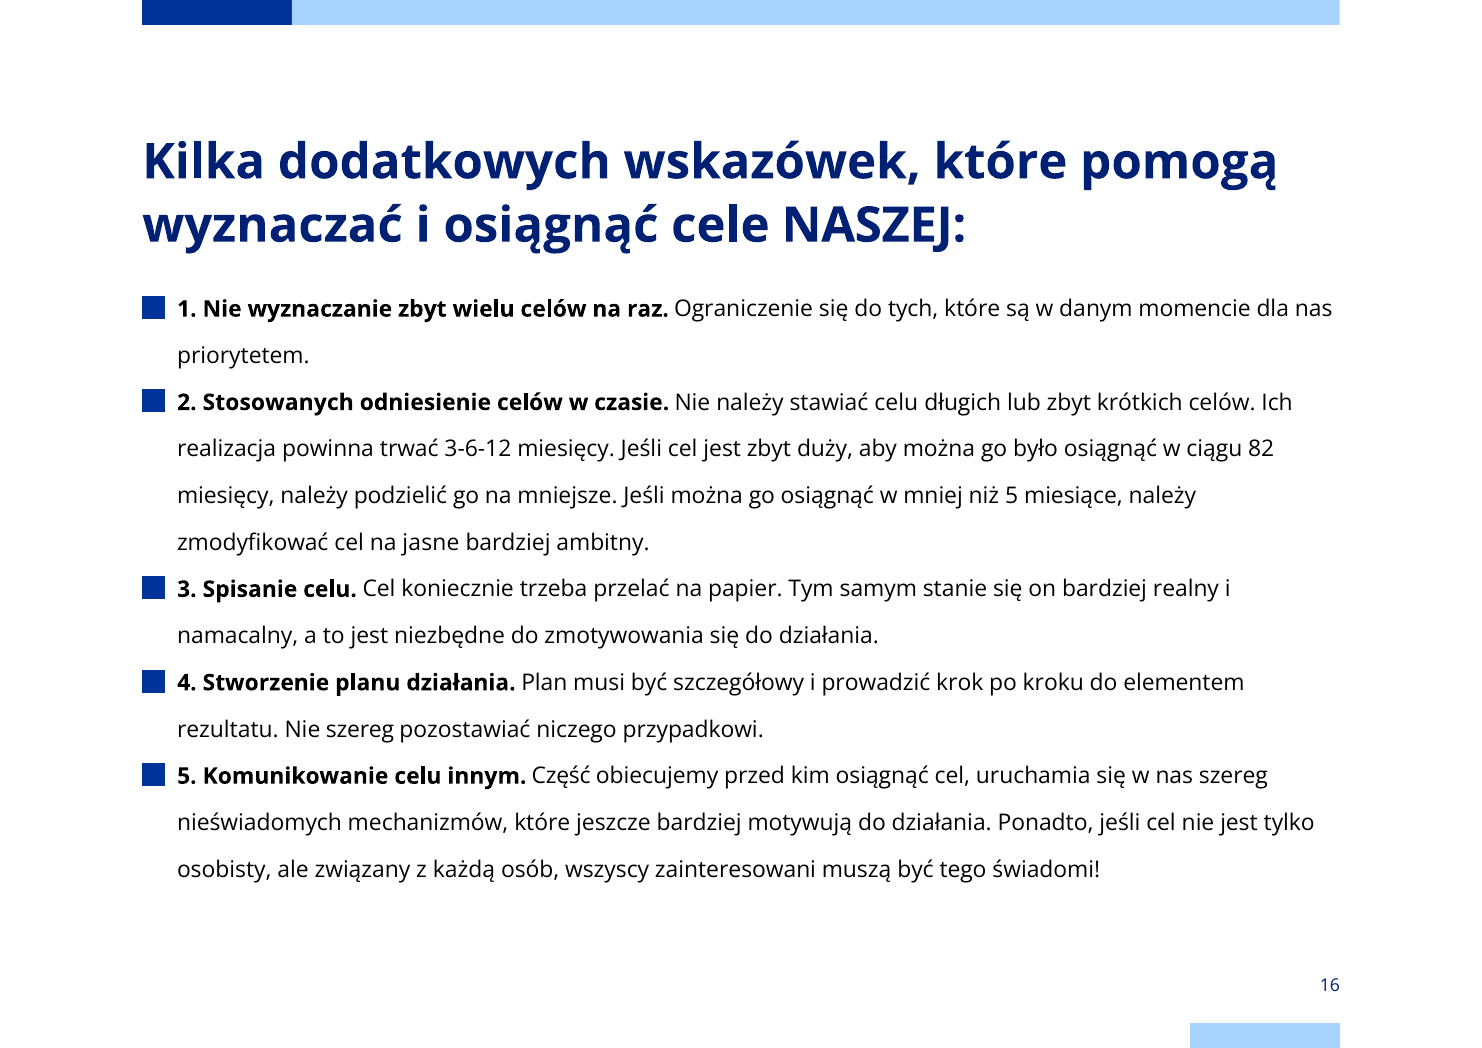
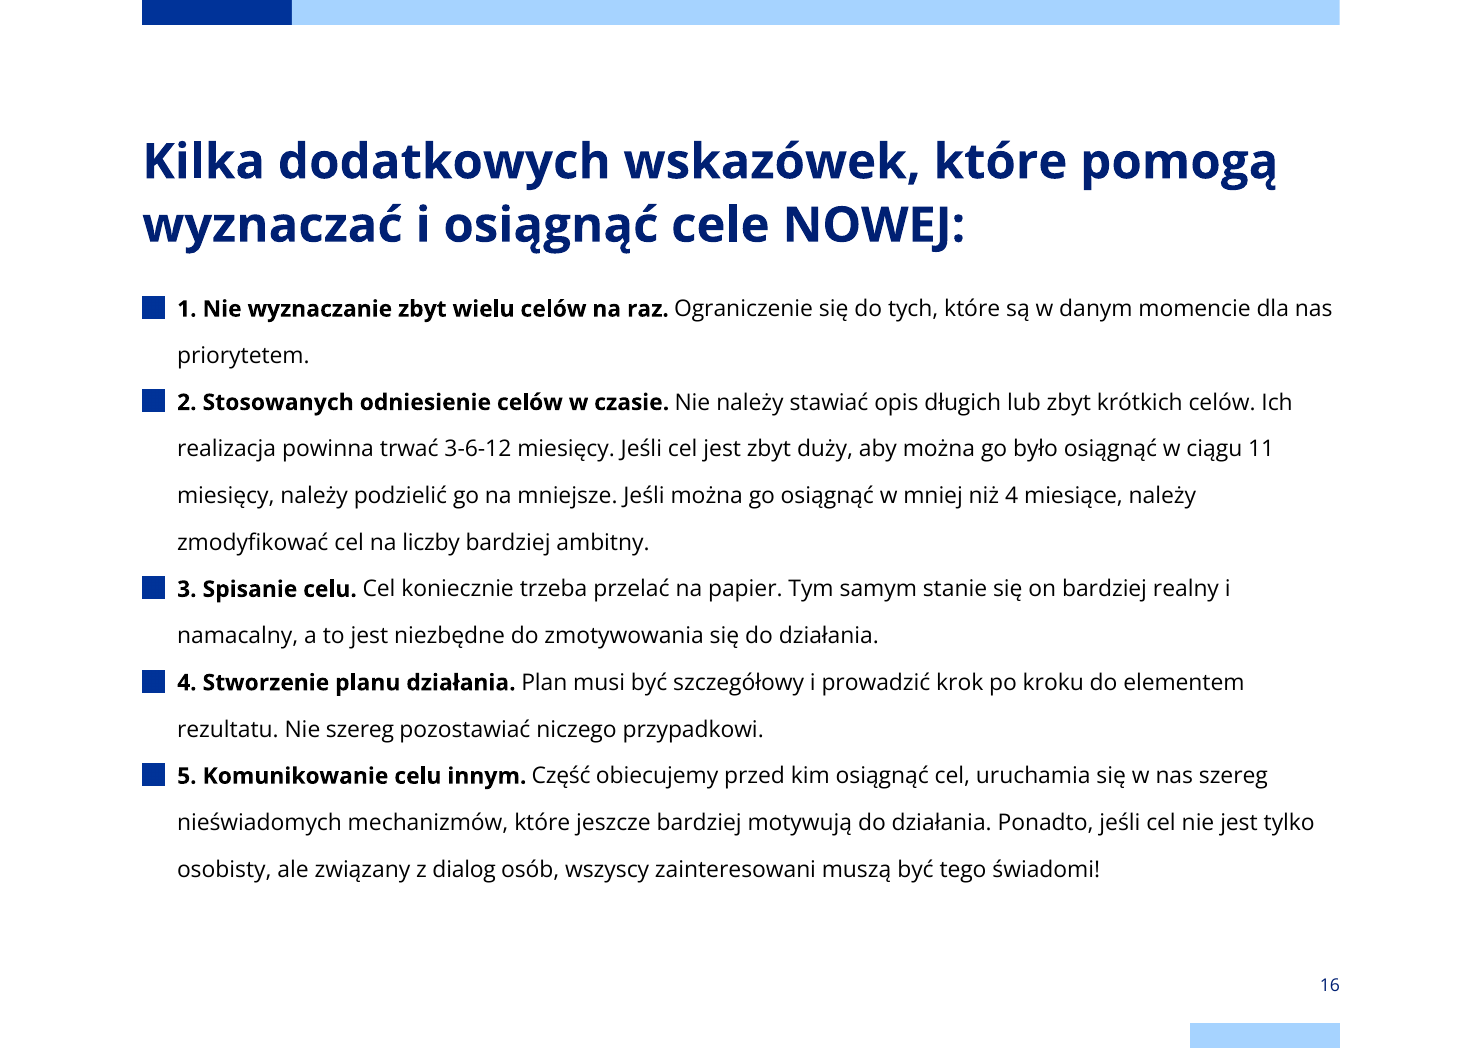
NASZEJ: NASZEJ -> NOWEJ (874, 225)
stawiać celu: celu -> opis (896, 402)
82: 82 -> 11 (1261, 449)
niż 5: 5 -> 4 (1012, 496)
jasne: jasne -> liczby (431, 543)
każdą: każdą -> dialog (464, 869)
